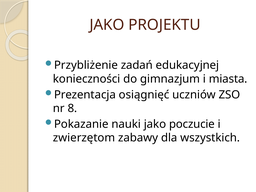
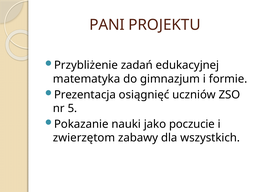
JAKO: JAKO -> PANI (107, 25)
konieczności: konieczności -> matematyka (87, 79)
miasta: miasta -> formie (228, 79)
8: 8 -> 5 (72, 108)
